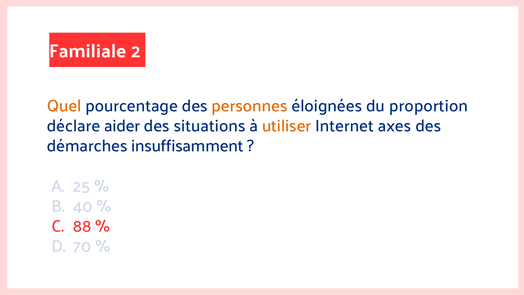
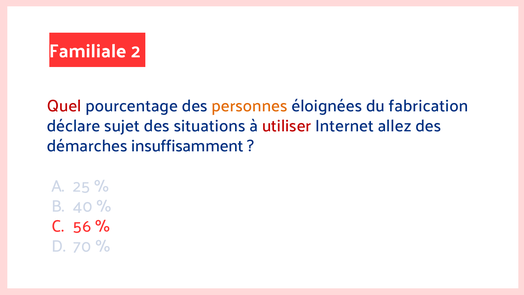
Quel colour: orange -> red (64, 106)
proportion: proportion -> fabrication (429, 106)
aider: aider -> sujet (122, 126)
utiliser colour: orange -> red (287, 126)
axes: axes -> allez (395, 126)
88: 88 -> 56 (82, 226)
